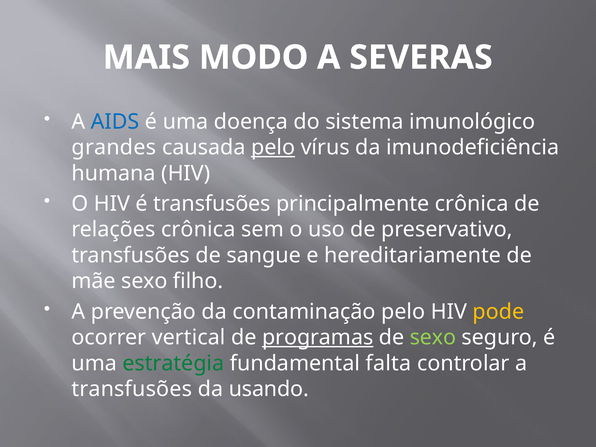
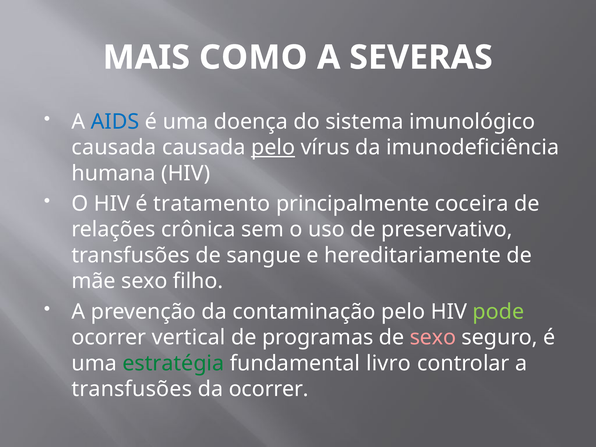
MODO: MODO -> COMO (253, 58)
grandes: grandes -> causada (114, 147)
é transfusões: transfusões -> tratamento (212, 204)
principalmente crônica: crônica -> coceira (472, 204)
pode colour: yellow -> light green (498, 312)
programas underline: present -> none (318, 337)
sexo colour: light green -> pink (433, 337)
falta: falta -> livro (388, 363)
da usando: usando -> ocorrer (269, 389)
